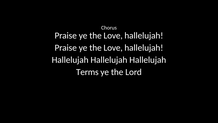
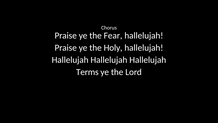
Love: Love -> Fear (113, 36)
Love: Love -> Holy (113, 48)
